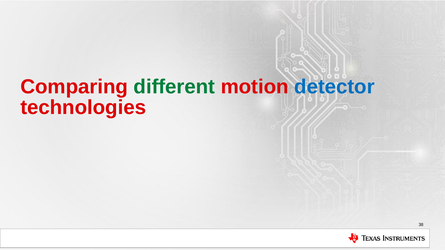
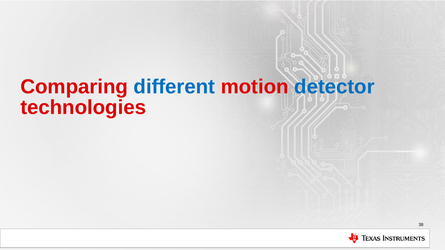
different colour: green -> blue (174, 87)
